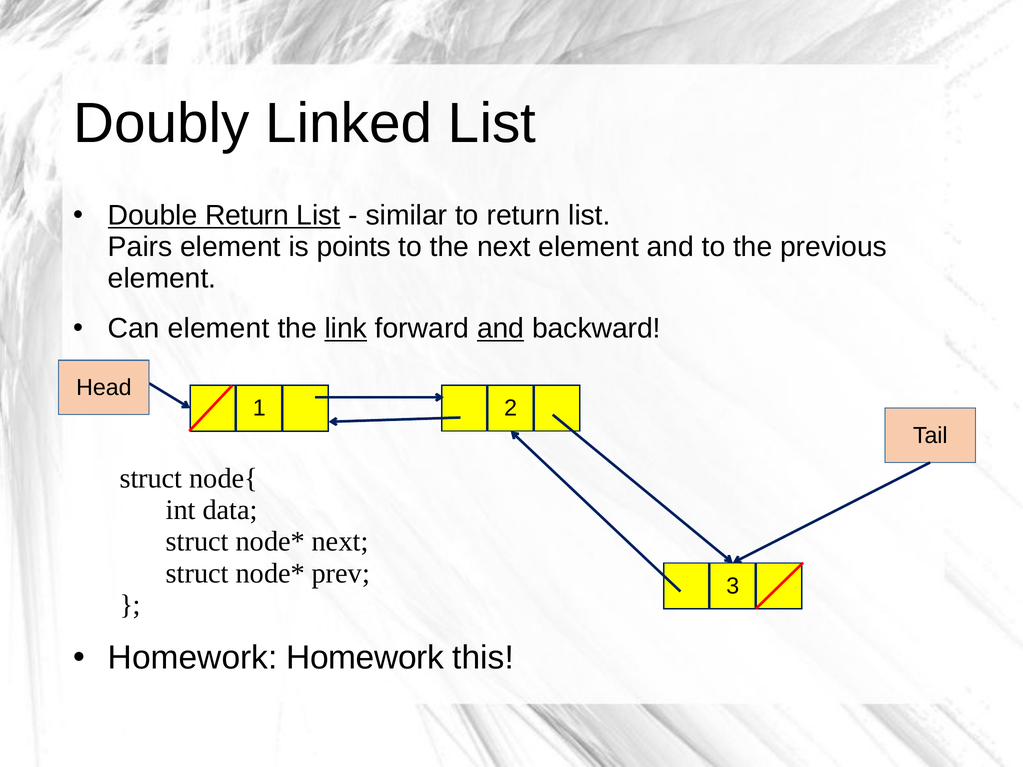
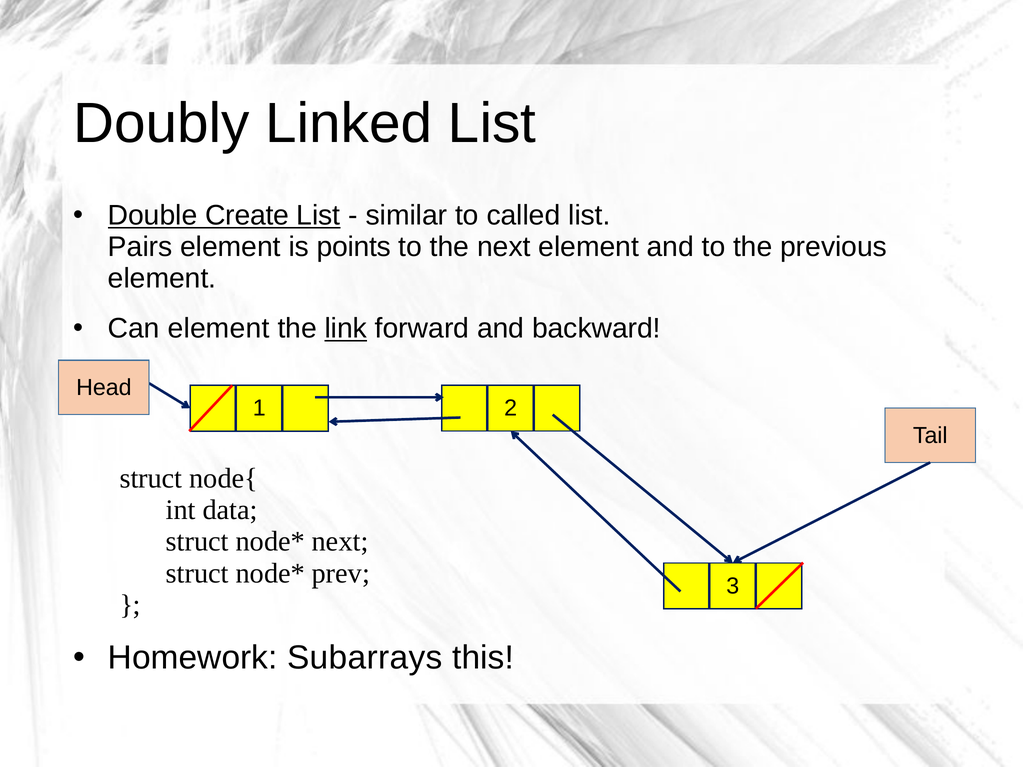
Double Return: Return -> Create (247, 215)
to return: return -> called (524, 215)
and underline: present -> none (501, 329)
Homework Homework: Homework -> Subarrays (365, 658)
